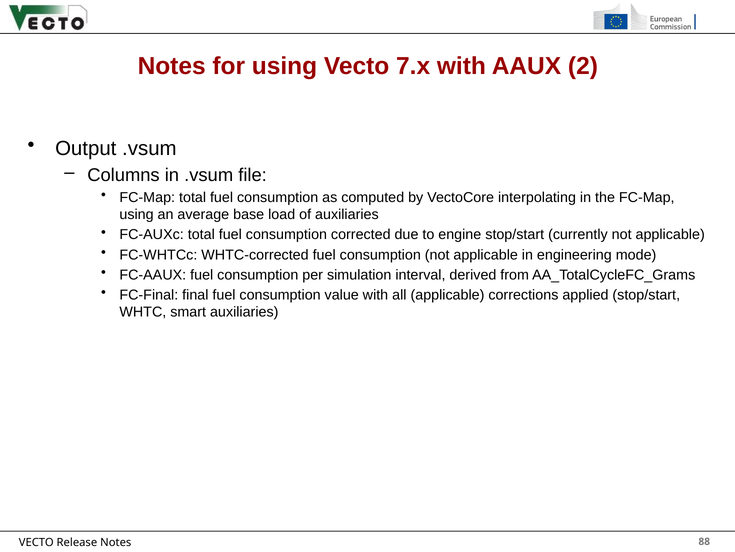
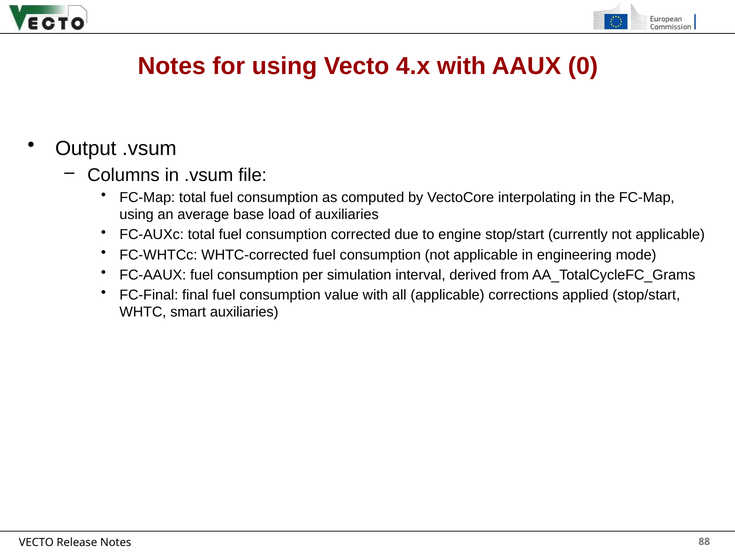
7.x: 7.x -> 4.x (413, 66)
2: 2 -> 0 (583, 66)
